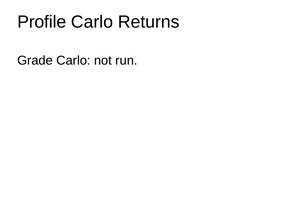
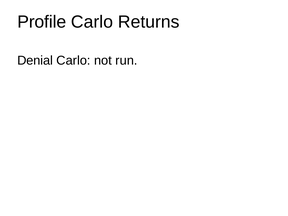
Grade: Grade -> Denial (35, 60)
